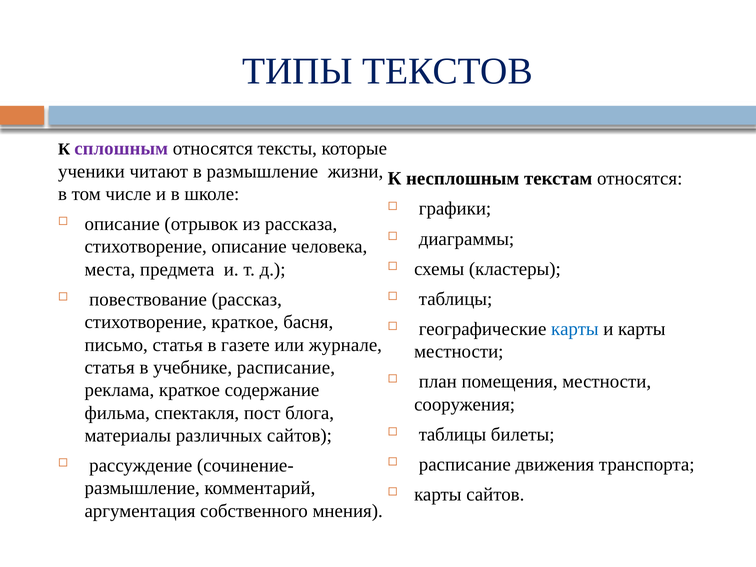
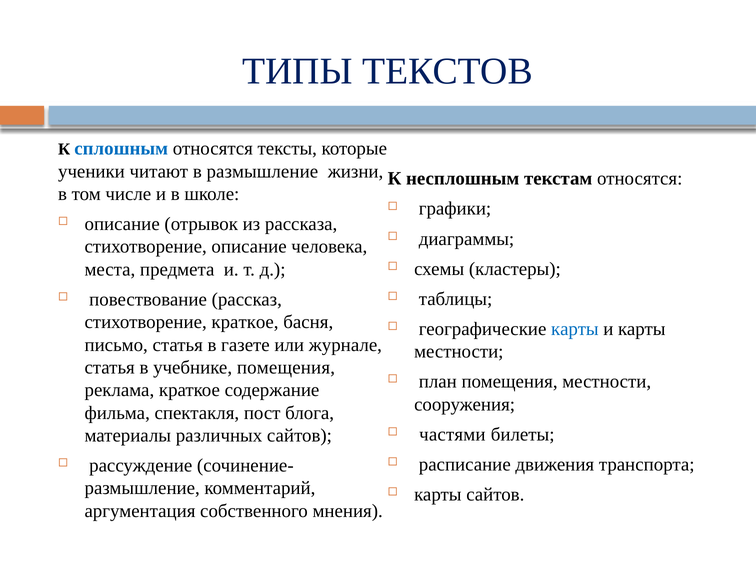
сплошным colour: purple -> blue (121, 149)
учебнике расписание: расписание -> помещения (286, 368)
таблицы: таблицы -> частями (452, 434)
